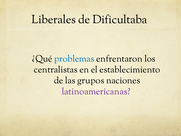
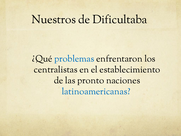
Liberales: Liberales -> Nuestros (54, 19)
grupos: grupos -> pronto (91, 80)
latinoamericanas colour: purple -> blue (96, 91)
